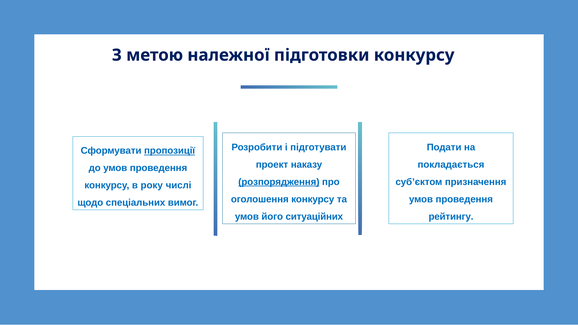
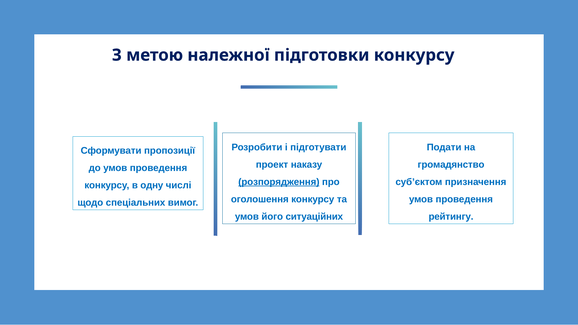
пропозиції underline: present -> none (170, 151)
покладається: покладається -> громадянство (451, 165)
року: року -> одну (152, 185)
